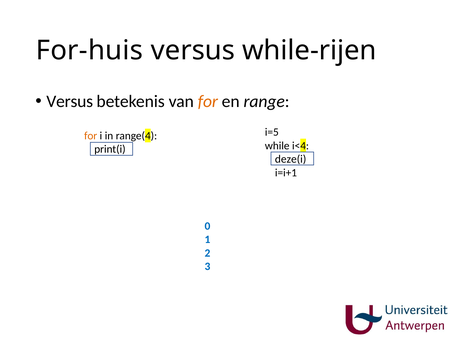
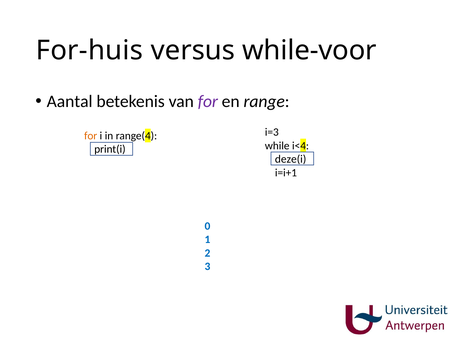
while-rijen: while-rijen -> while-voor (309, 50)
Versus: Versus -> Aantal (70, 101)
for colour: orange -> purple (208, 101)
i=5: i=5 -> i=3 (272, 132)
